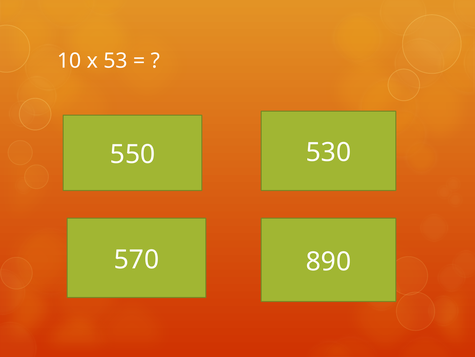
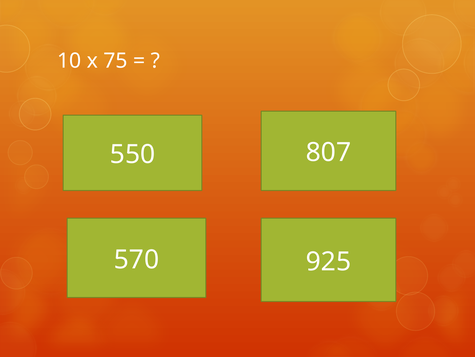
53: 53 -> 75 (116, 61)
530: 530 -> 807 (329, 152)
890: 890 -> 925 (329, 261)
